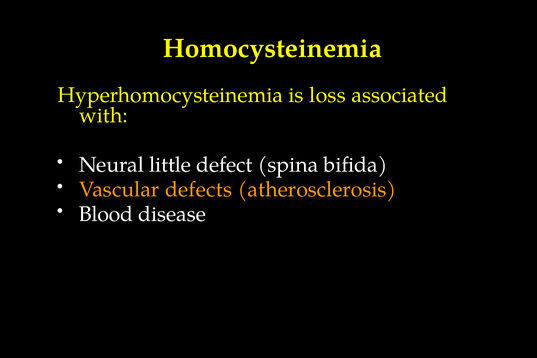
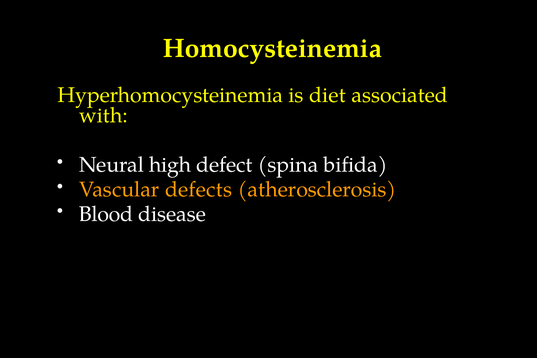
loss: loss -> diet (327, 95)
little: little -> high (170, 165)
